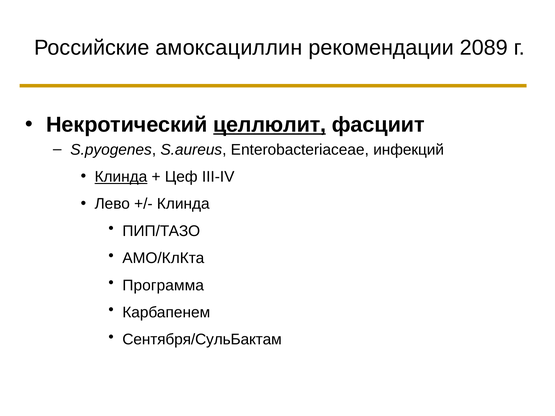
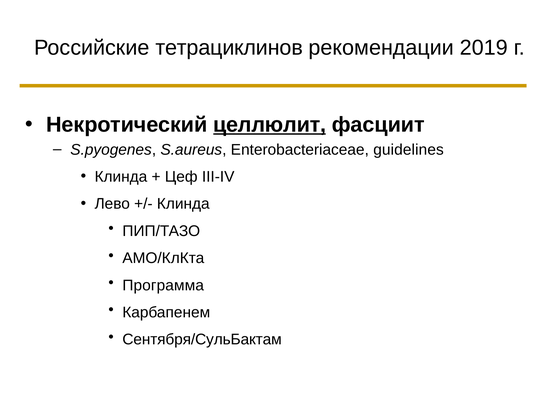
амоксациллин: амоксациллин -> тетрациклинов (229, 48)
2089: 2089 -> 2019 (484, 48)
инфекций: инфекций -> guidelines (409, 150)
Клинда underline: present -> none (121, 177)
